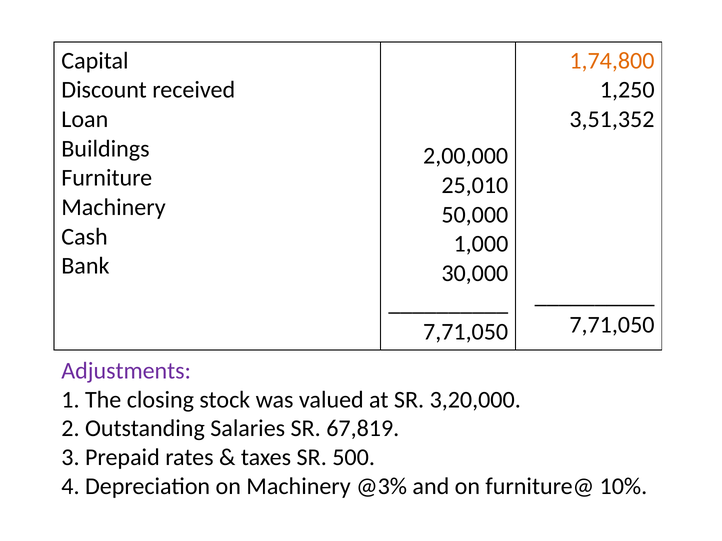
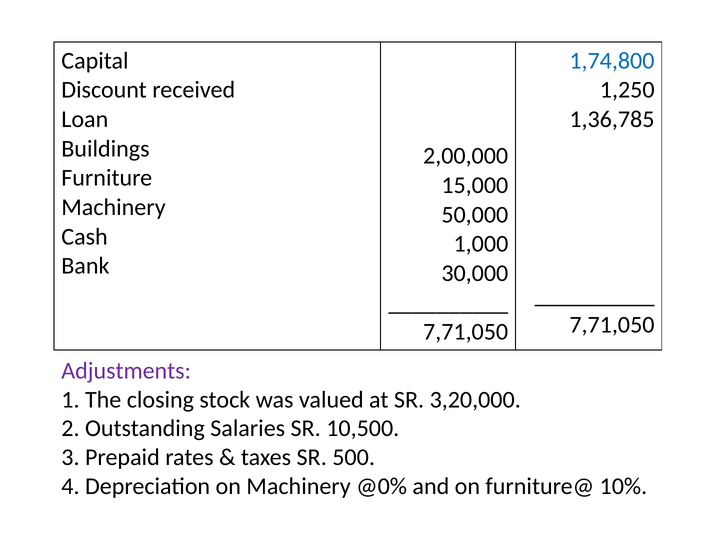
1,74,800 colour: orange -> blue (612, 61)
3,51,352: 3,51,352 -> 1,36,785 (612, 119)
25,010: 25,010 -> 15,000 (475, 185)
67,819: 67,819 -> 10,500 (363, 429)
@3%: @3% -> @0% (382, 487)
